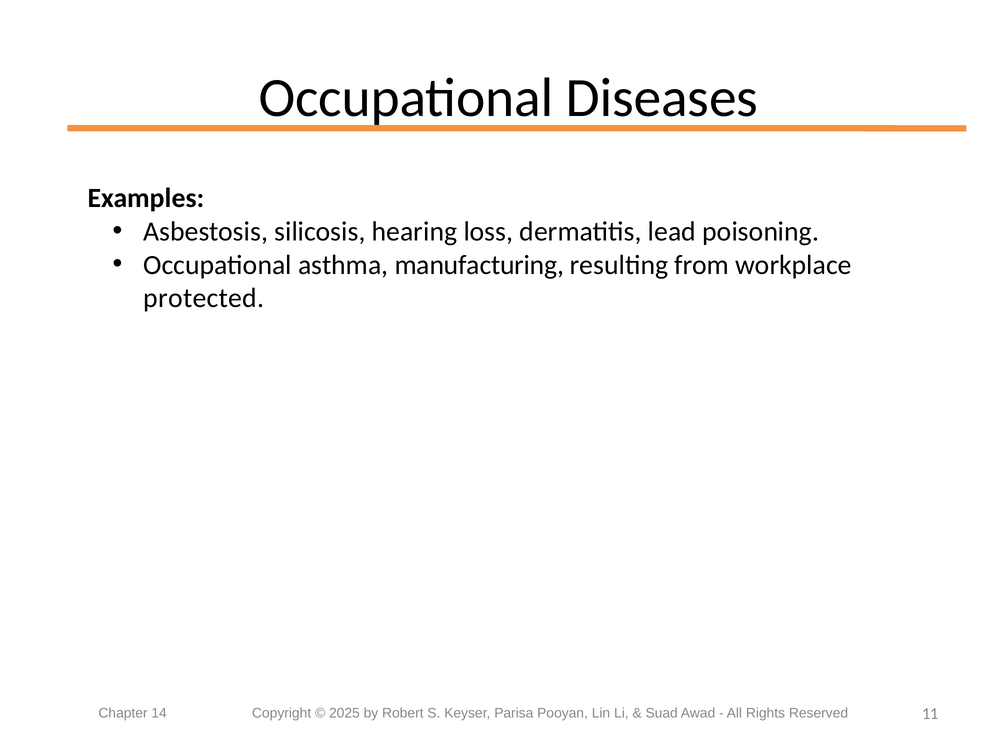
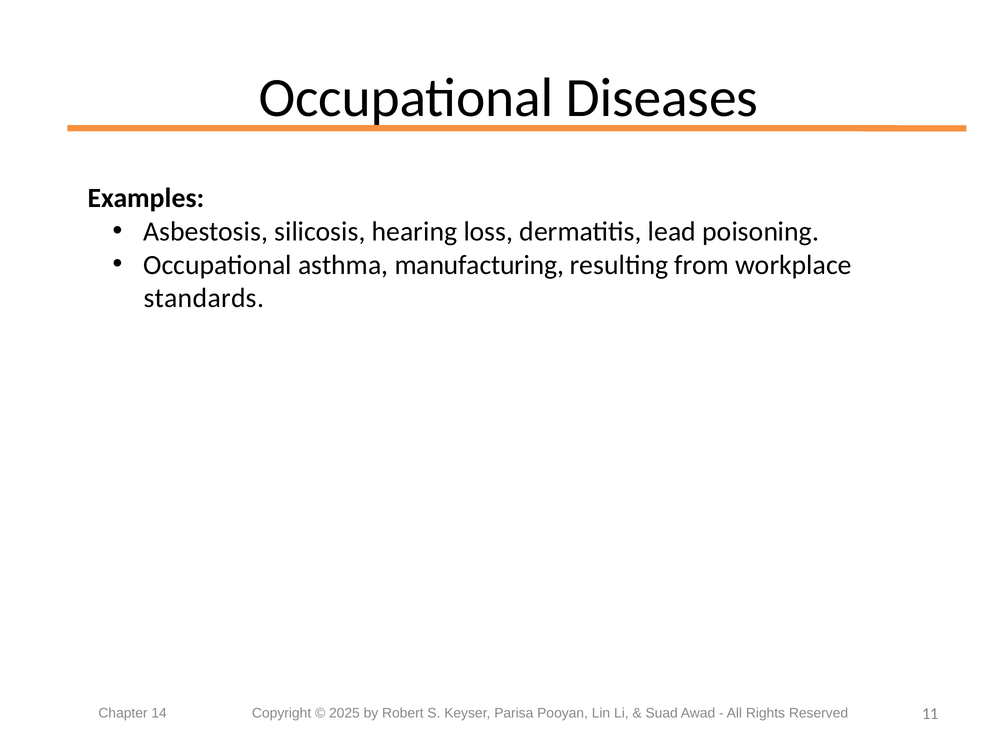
protected: protected -> standards (204, 298)
